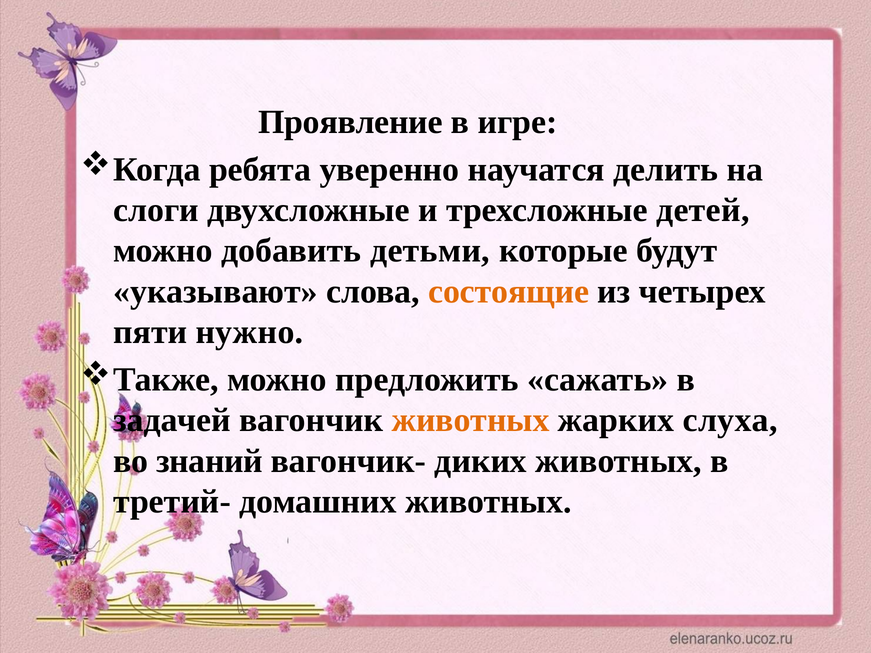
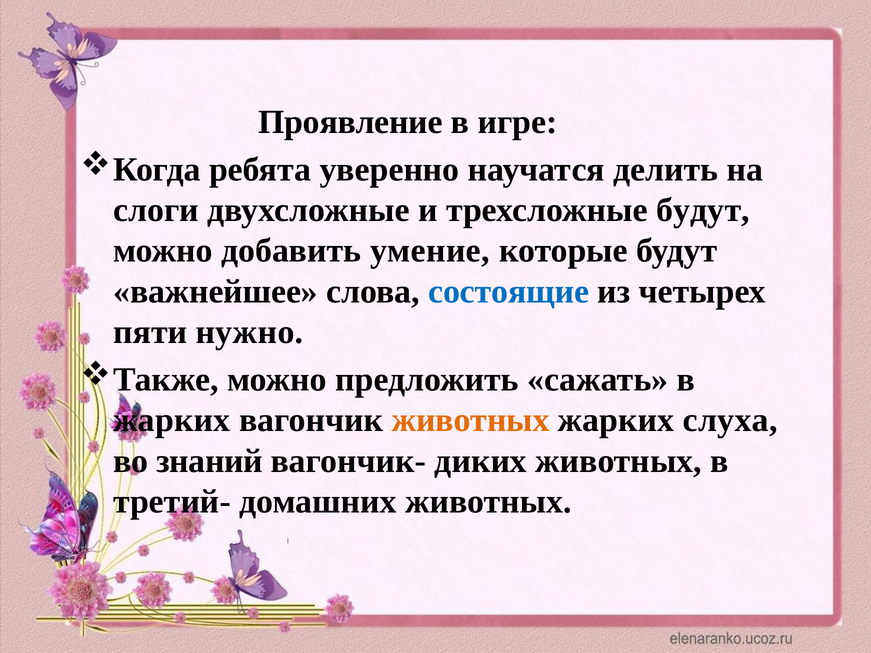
трехсложные детей: детей -> будут (703, 210)
детьми: детьми -> умение (430, 251)
указывают: указывают -> важнейшее (216, 292)
состоящие colour: orange -> blue (509, 292)
задачей: задачей -> жарких (172, 420)
